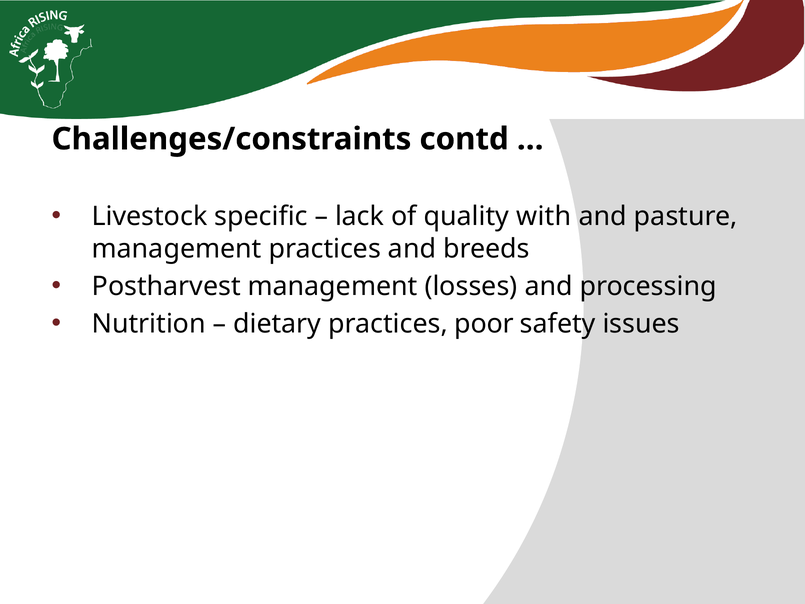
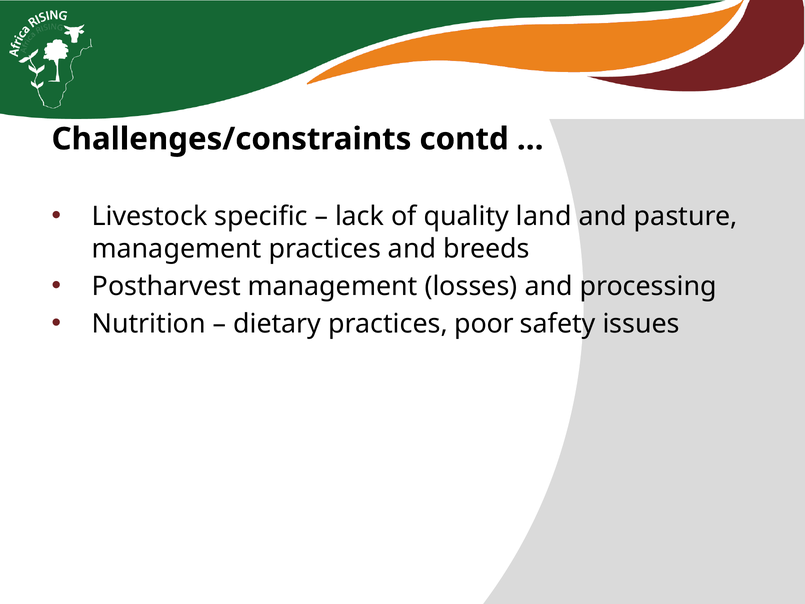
with: with -> land (544, 216)
